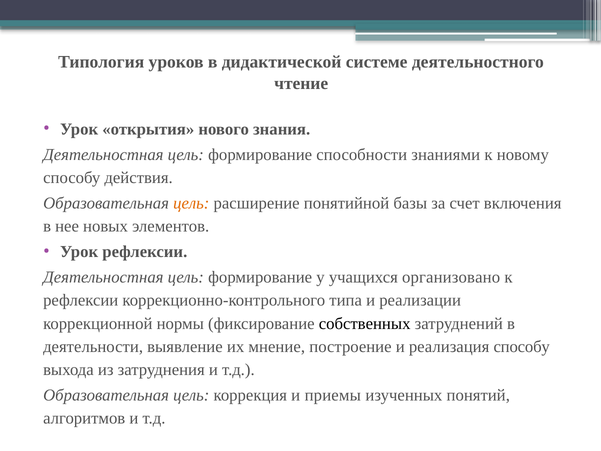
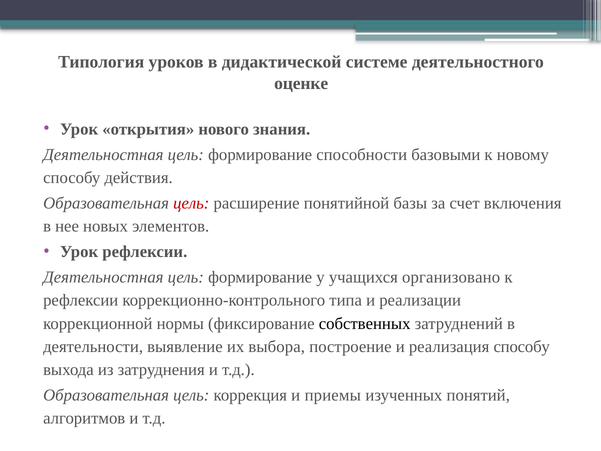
чтение: чтение -> оценке (301, 84)
знаниями: знаниями -> базовыми (446, 154)
цель colour: orange -> red (191, 203)
мнение: мнение -> выбора (277, 346)
